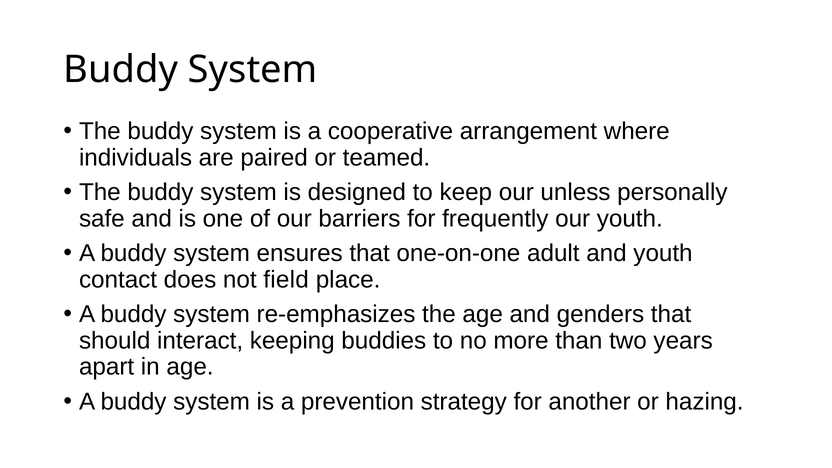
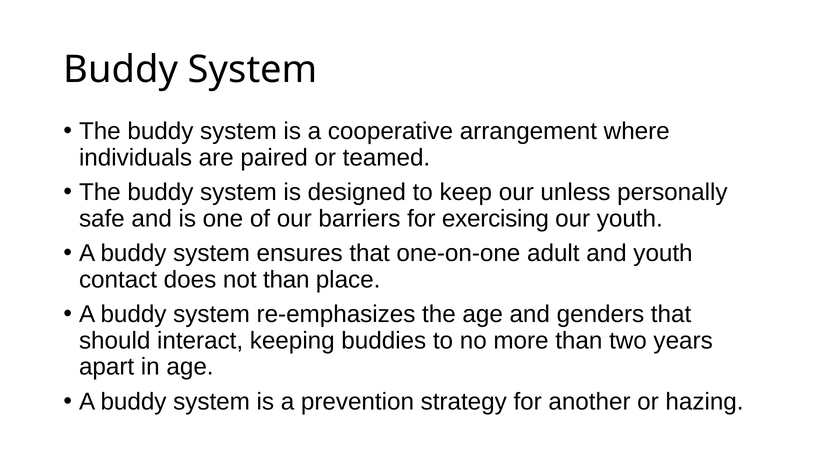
frequently: frequently -> exercising (495, 219)
not field: field -> than (286, 280)
